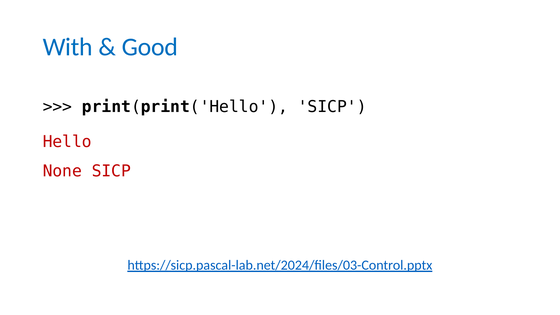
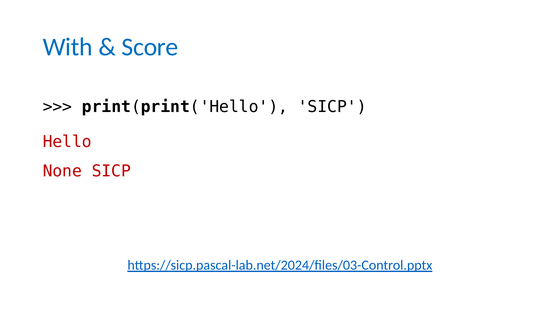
Good: Good -> Score (150, 47)
